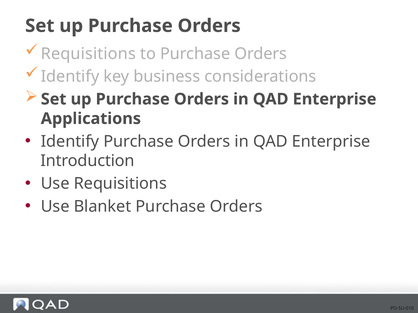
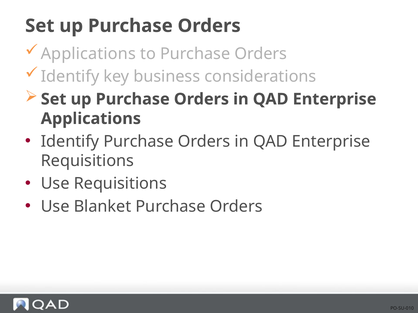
Requisitions: Requisitions -> Applications (88, 54)
Introduction: Introduction -> Requisitions (87, 161)
